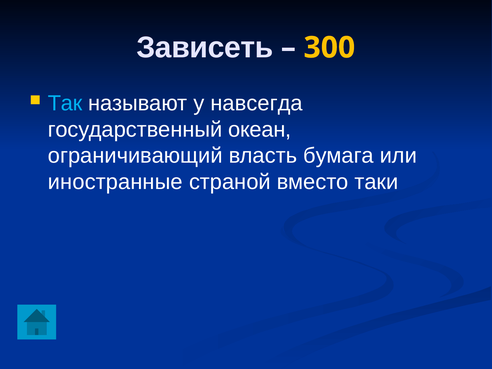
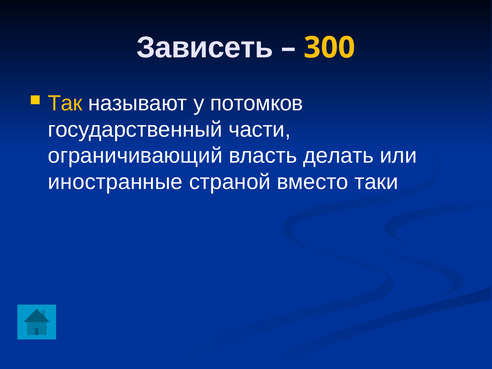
Так colour: light blue -> yellow (65, 103)
навсегда: навсегда -> потомков (257, 103)
океан: океан -> части (260, 129)
бумага: бумага -> делать (339, 156)
